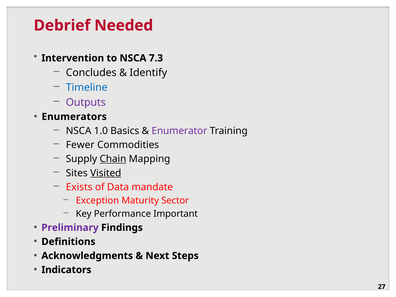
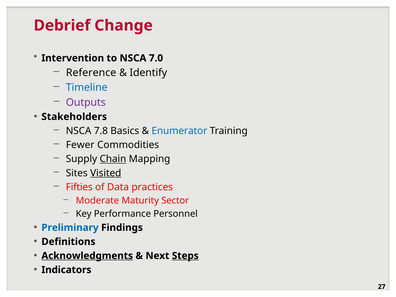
Needed: Needed -> Change (124, 25)
7.3: 7.3 -> 7.0 (156, 58)
Concludes: Concludes -> Reference (91, 73)
Enumerators: Enumerators -> Stakeholders (74, 117)
1.0: 1.0 -> 7.8 (101, 131)
Enumerator colour: purple -> blue (179, 131)
Exists: Exists -> Fifties (79, 187)
mandate: mandate -> practices (152, 187)
Exception: Exception -> Moderate (97, 201)
Important: Important -> Personnel (176, 214)
Preliminary colour: purple -> blue (70, 228)
Acknowledgments underline: none -> present (87, 256)
Steps underline: none -> present (185, 256)
